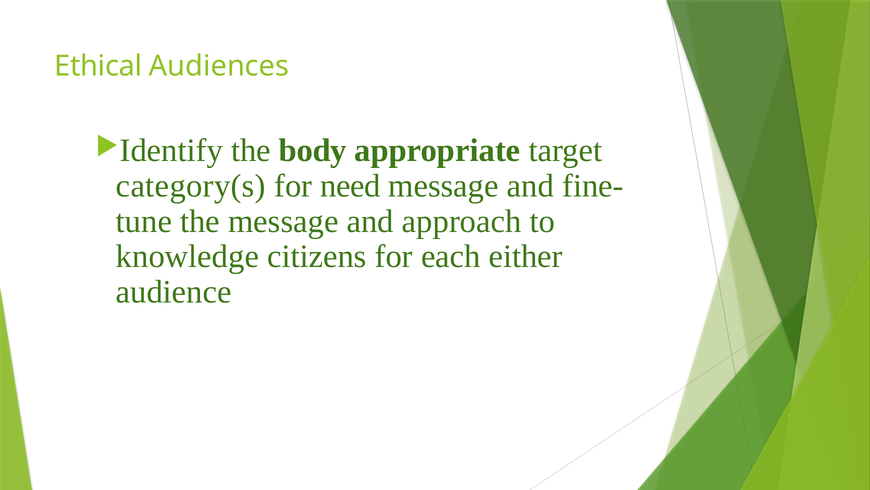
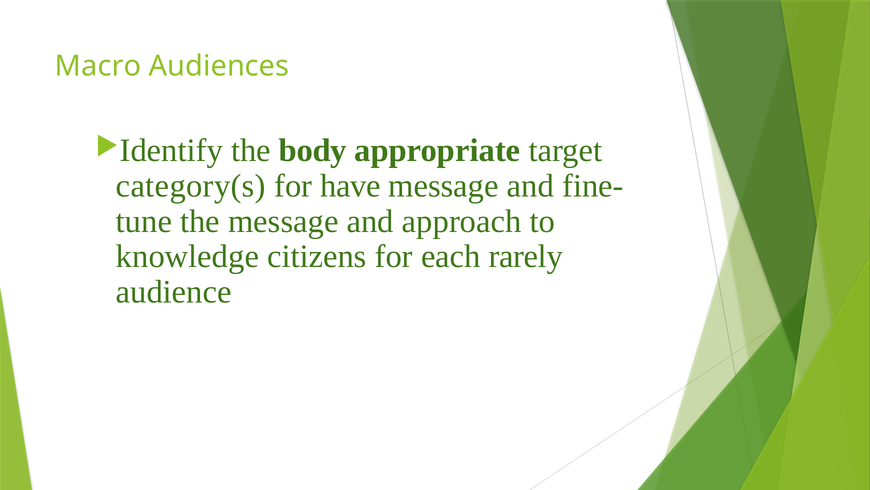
Ethical: Ethical -> Macro (98, 66)
need: need -> have (350, 186)
either: either -> rarely (526, 256)
